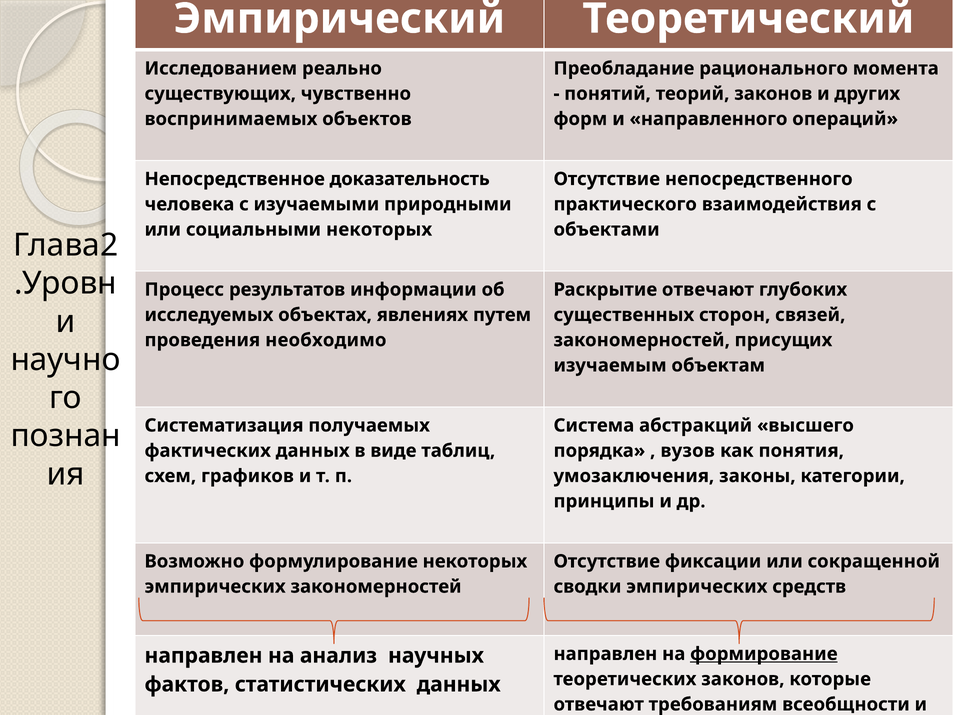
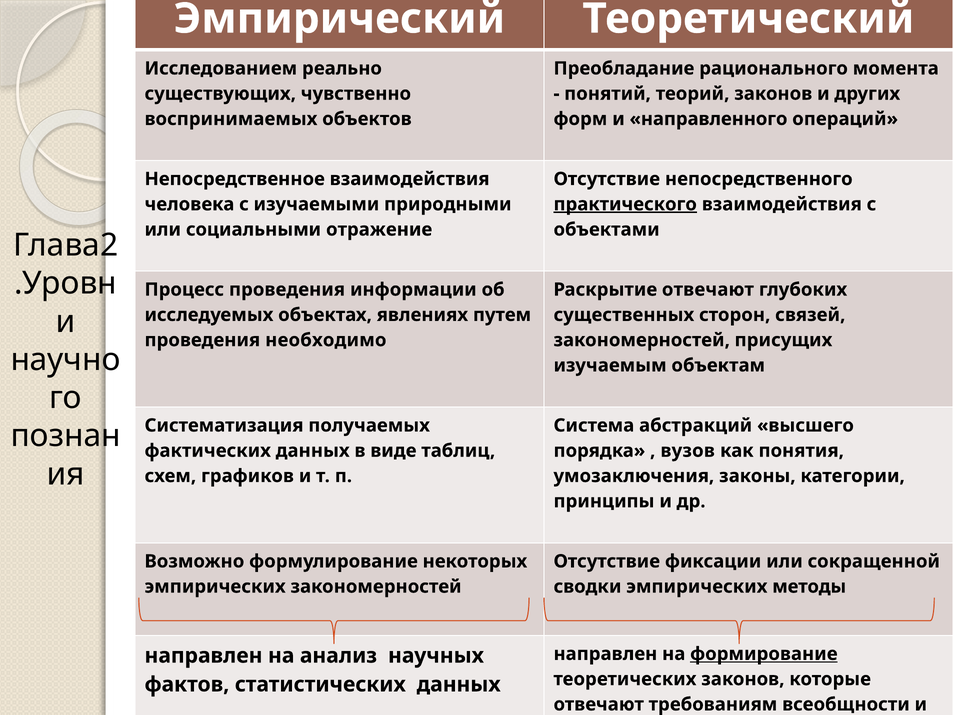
Непосредственное доказательность: доказательность -> взаимодействия (410, 179)
практического underline: none -> present (625, 204)
социальными некоторых: некоторых -> отражение (379, 229)
Процесс результатов: результатов -> проведения (287, 290)
средств: средств -> методы (809, 586)
